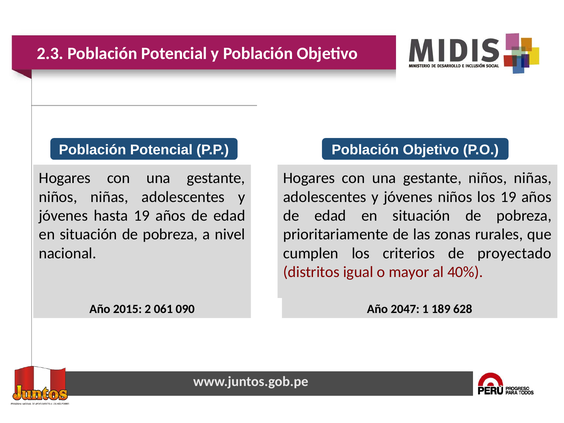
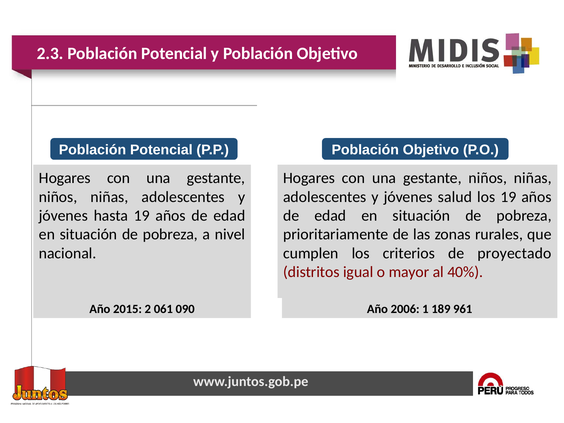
jóvenes niños: niños -> salud (455, 197)
2047: 2047 -> 2006 (405, 309)
628: 628 -> 961 (463, 309)
